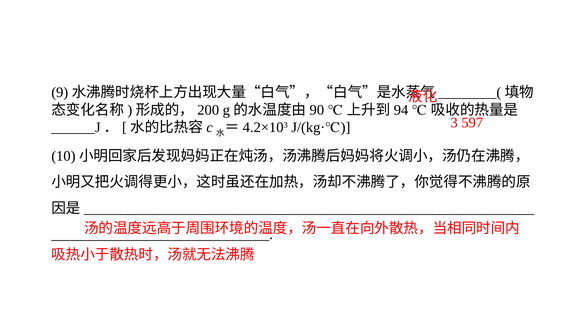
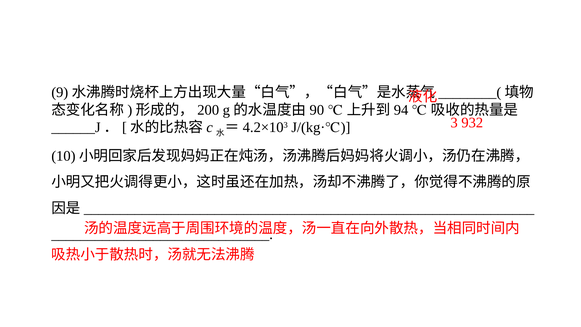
597: 597 -> 932 (472, 123)
